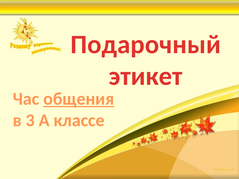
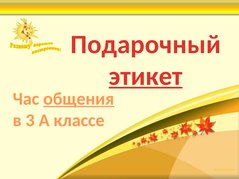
этикет underline: none -> present (146, 76)
